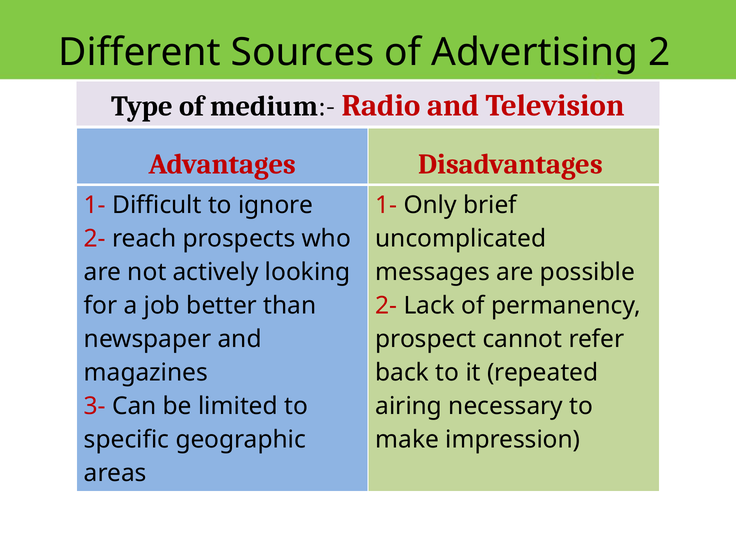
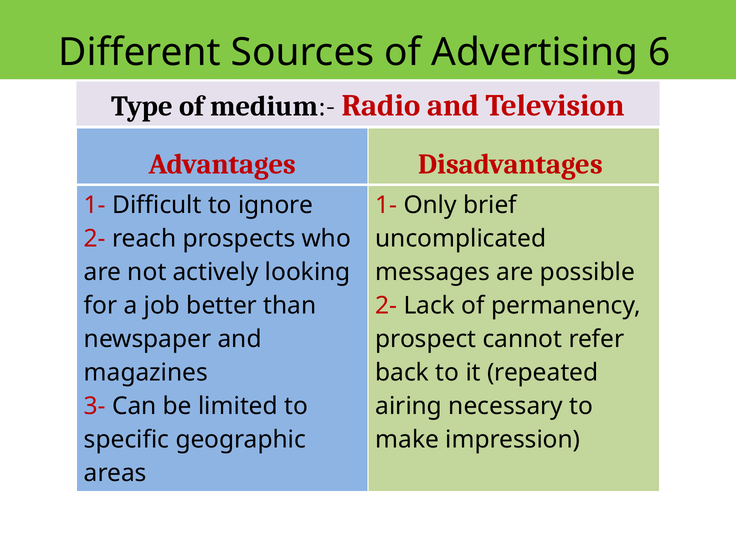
2: 2 -> 6 (659, 52)
